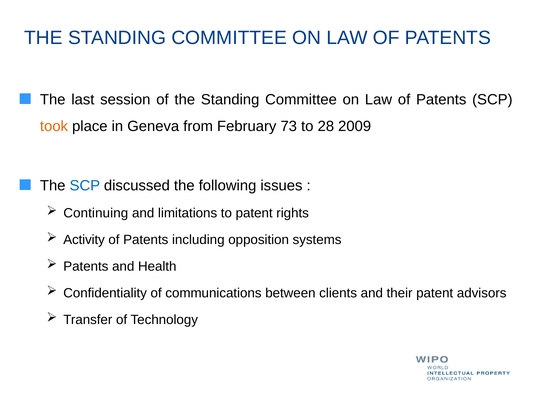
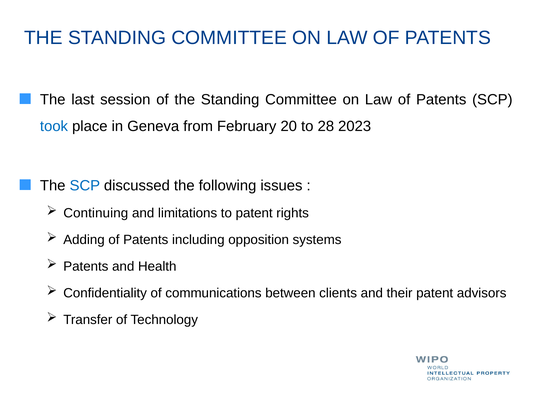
took colour: orange -> blue (54, 126)
73: 73 -> 20 (289, 126)
2009: 2009 -> 2023 (355, 126)
Activity: Activity -> Adding (84, 240)
